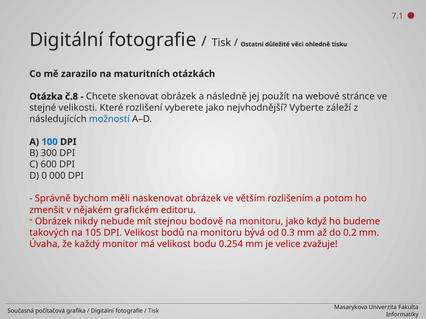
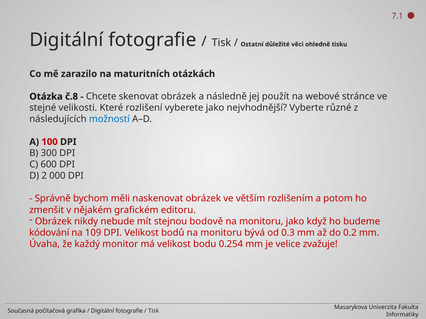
záleží: záleží -> různé (339, 108)
100 colour: blue -> red (50, 142)
0: 0 -> 2 (44, 176)
takových: takových -> kódování (49, 233)
105: 105 -> 109 (93, 233)
